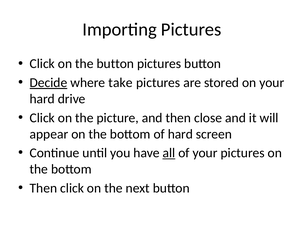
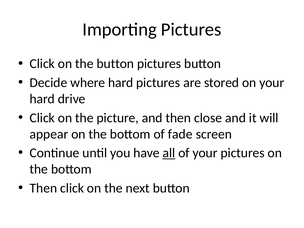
Decide underline: present -> none (48, 83)
where take: take -> hard (121, 83)
of hard: hard -> fade (180, 134)
